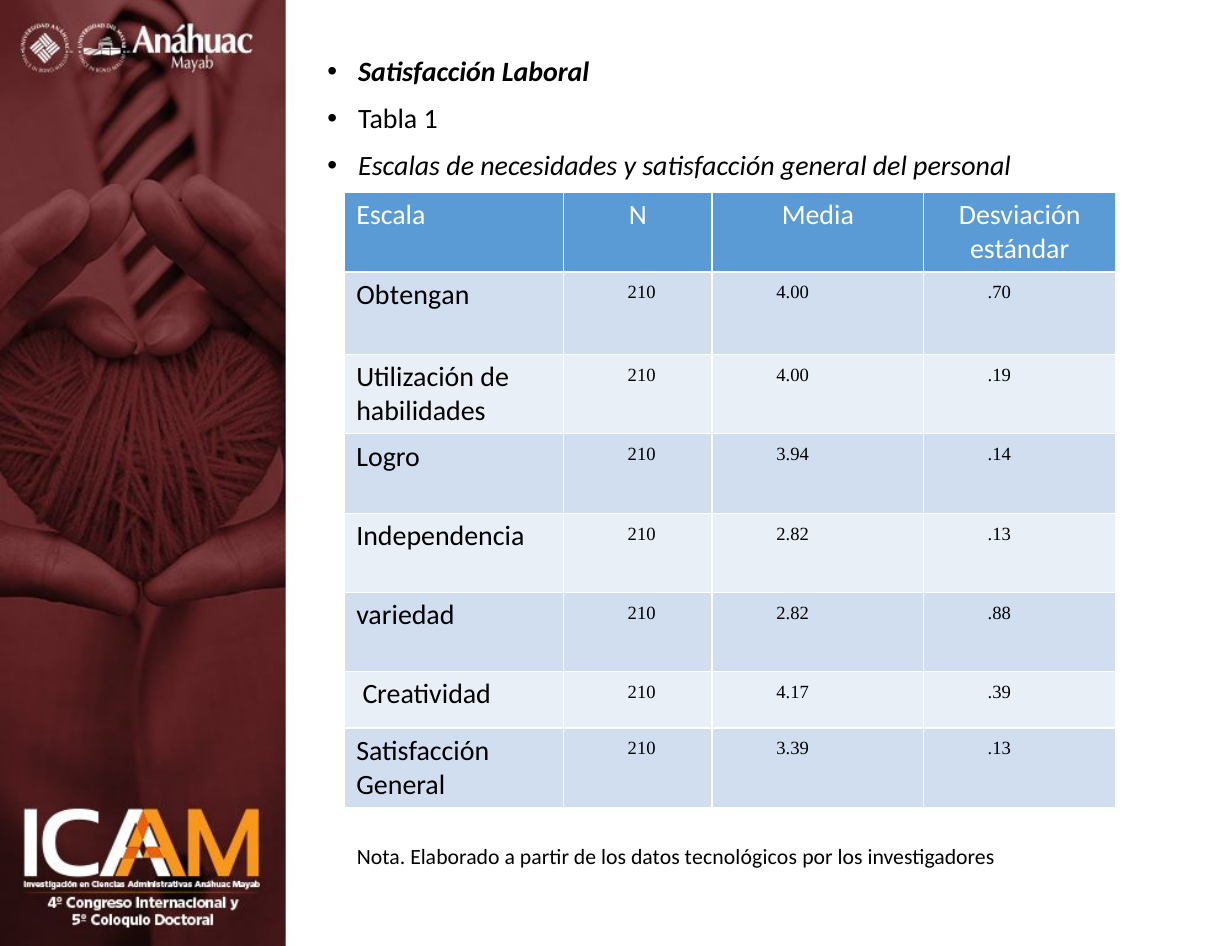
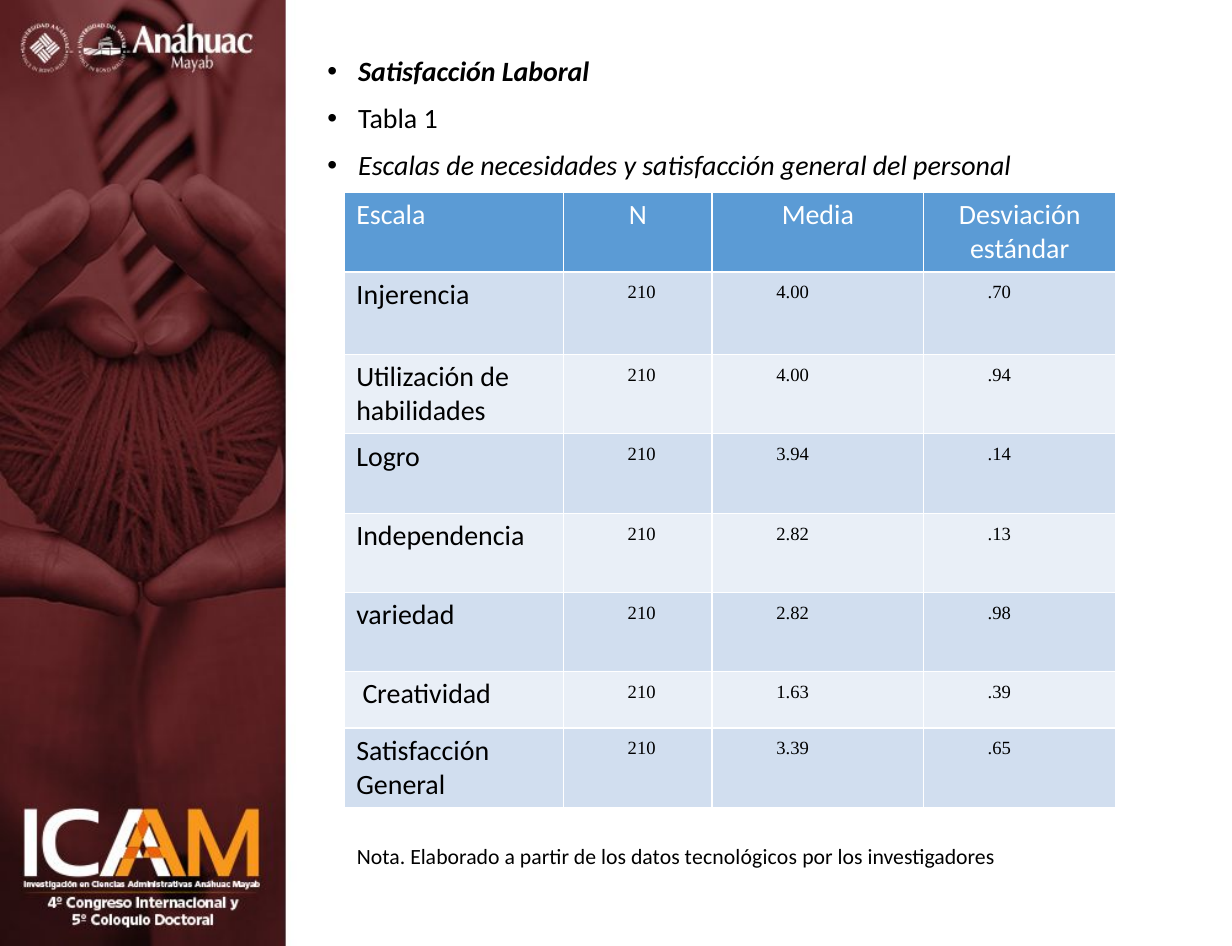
Obtengan: Obtengan -> Injerencia (413, 295)
.19: .19 -> .94 (999, 375)
.88: .88 -> .98 (999, 613)
4.17: 4.17 -> 1.63 (793, 692)
3.39 .13: .13 -> .65 (999, 749)
